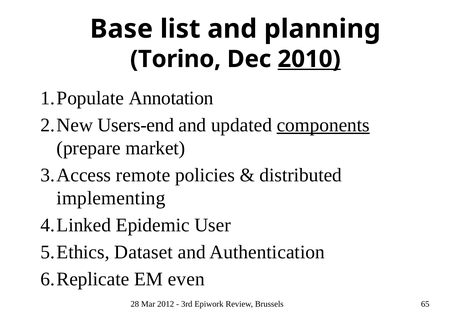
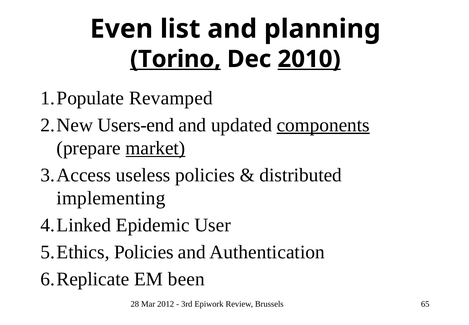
Base: Base -> Even (121, 29)
Torino underline: none -> present (176, 59)
Annotation: Annotation -> Revamped (171, 98)
market underline: none -> present (155, 148)
remote: remote -> useless (143, 175)
Dataset: Dataset -> Policies (144, 252)
even: even -> been (186, 279)
